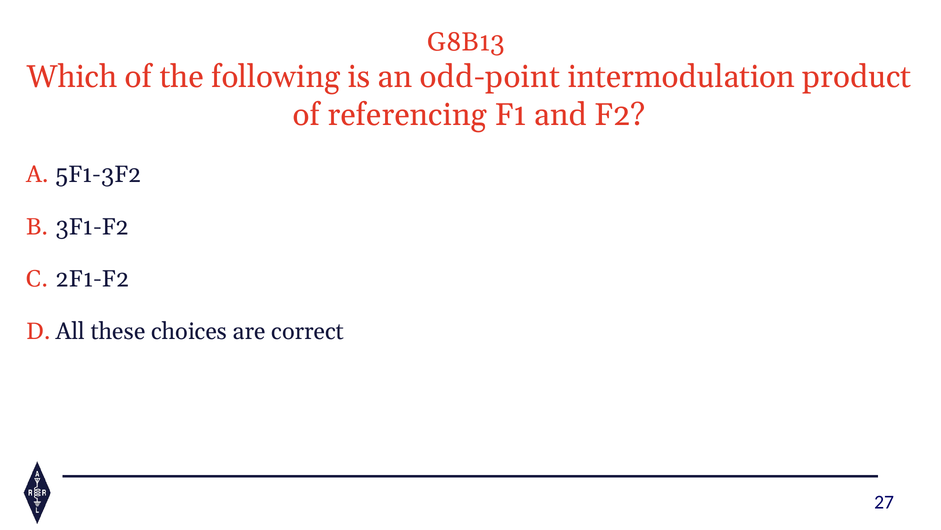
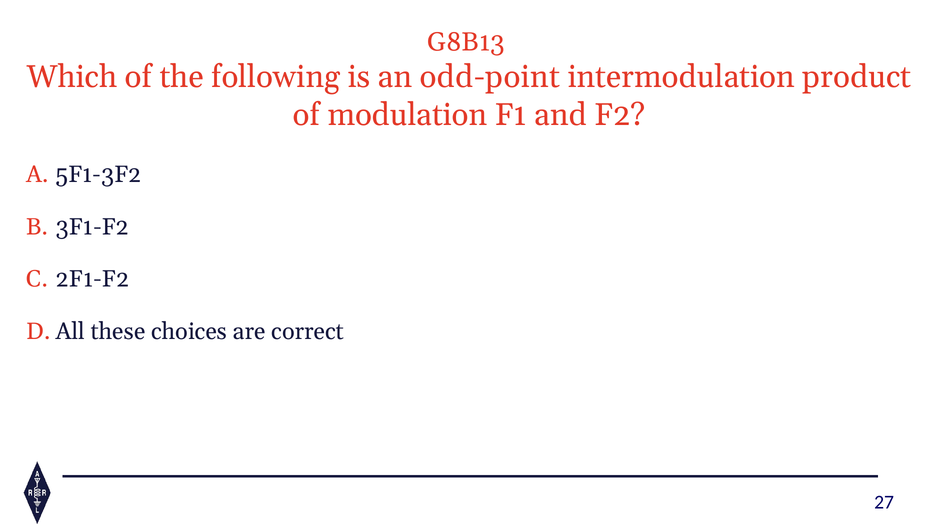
referencing: referencing -> modulation (407, 115)
